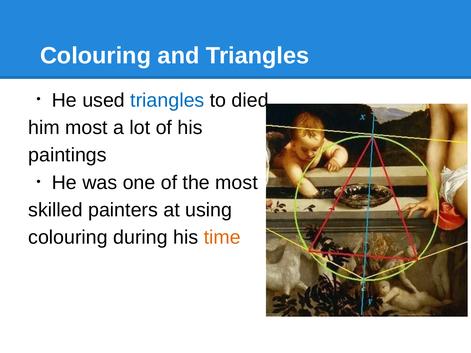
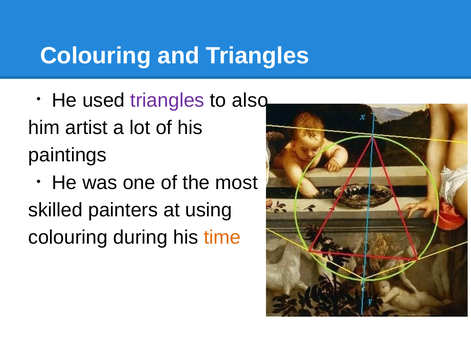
triangles colour: blue -> purple (167, 100)
died: died -> also (250, 100)
him most: most -> artist (87, 128)
